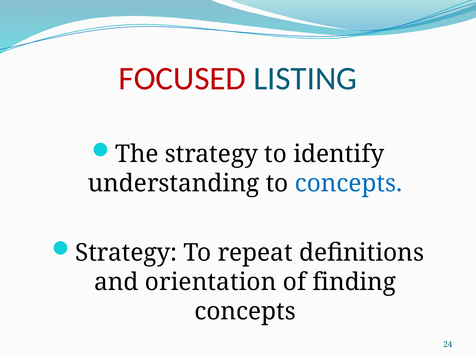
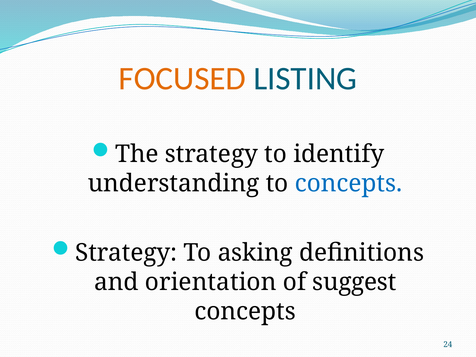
FOCUSED colour: red -> orange (182, 79)
repeat: repeat -> asking (255, 253)
finding: finding -> suggest (354, 282)
